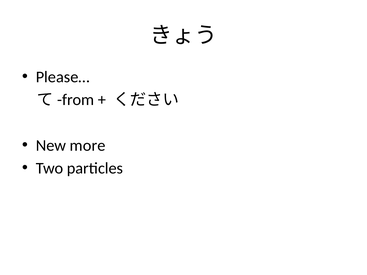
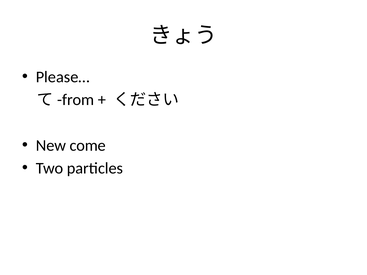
more: more -> come (88, 146)
